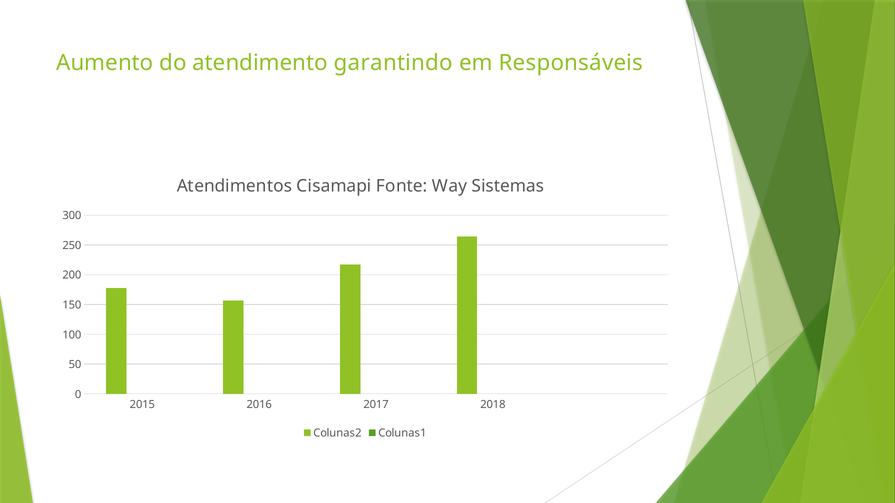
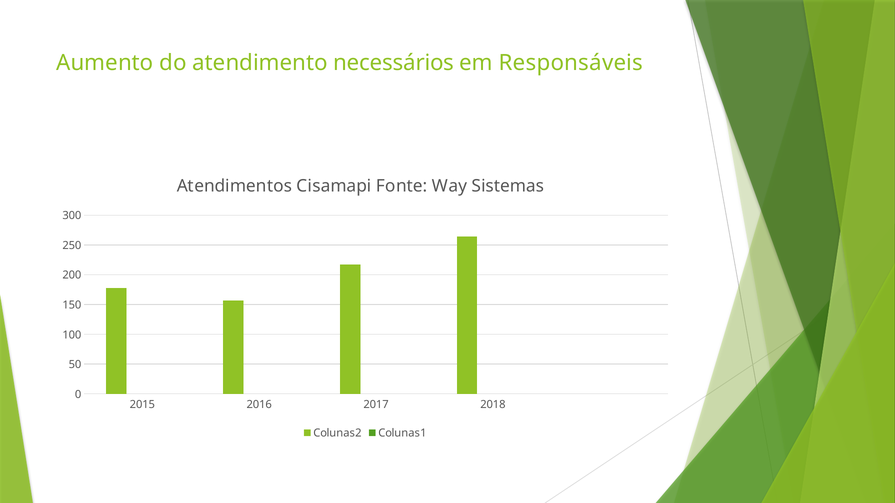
garantindo: garantindo -> necessários (394, 63)
